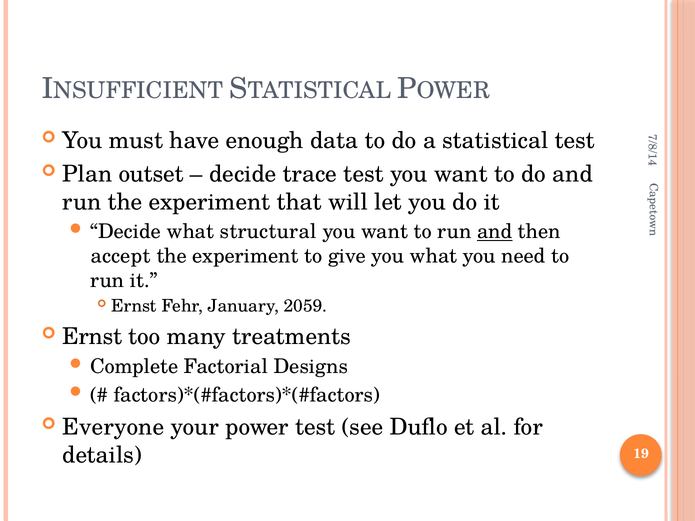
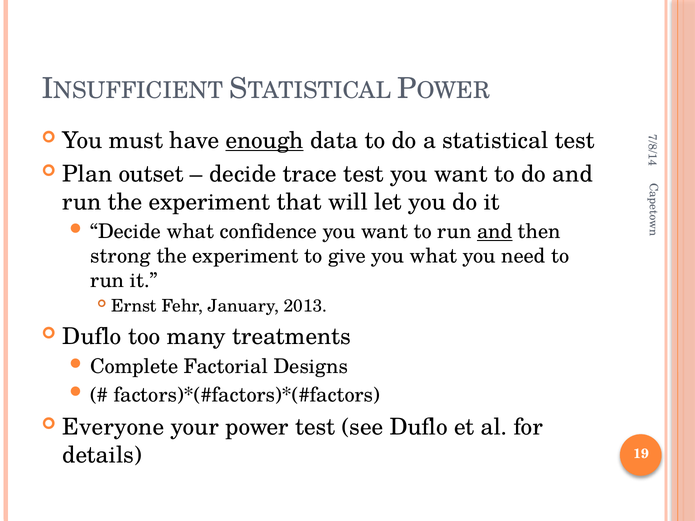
enough underline: none -> present (265, 141)
structural: structural -> confidence (268, 232)
accept: accept -> strong (121, 256)
2059: 2059 -> 2013 (306, 306)
Ernst: Ernst -> Duflo (92, 337)
